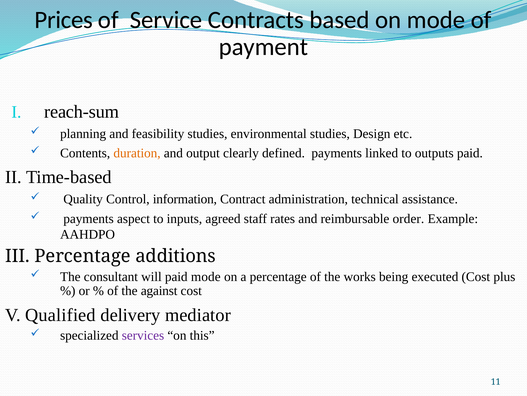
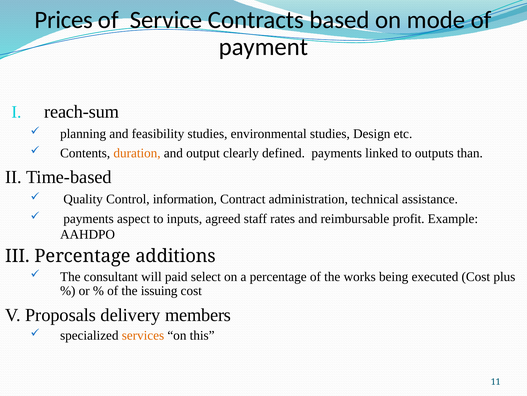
outputs paid: paid -> than (470, 153)
order: order -> profit (409, 218)
paid mode: mode -> select (206, 276)
against: against -> issuing (159, 290)
Qualified: Qualified -> Proposals (61, 315)
mediator: mediator -> members (198, 315)
services colour: purple -> orange (143, 335)
